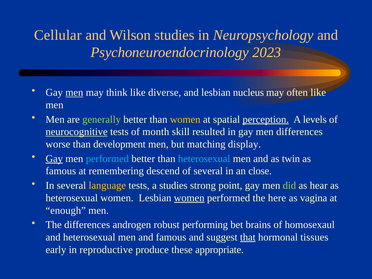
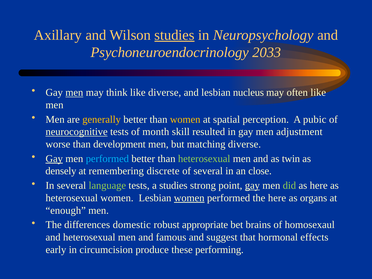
Cellular: Cellular -> Axillary (58, 35)
studies underline: none -> present (174, 35)
2023: 2023 -> 2033 (267, 52)
generally colour: light green -> yellow (102, 119)
perception underline: present -> none (266, 119)
levels: levels -> pubic (315, 119)
men differences: differences -> adjustment (299, 132)
matching display: display -> diverse (244, 144)
heterosexual colour: light blue -> light green (204, 159)
famous: famous -> densely (61, 171)
descend: descend -> discrete (163, 171)
language colour: yellow -> light green (107, 186)
gay underline: none -> present (252, 186)
as hear: hear -> here (319, 186)
vagina: vagina -> organs (314, 198)
androgen: androgen -> domestic (132, 225)
performing: performing -> appropriate (205, 225)
that underline: present -> none (248, 237)
tissues: tissues -> effects (314, 237)
reproductive: reproductive -> circumcision (106, 250)
appropriate: appropriate -> performing (219, 250)
